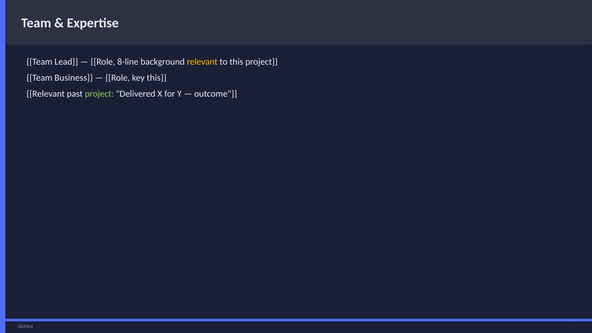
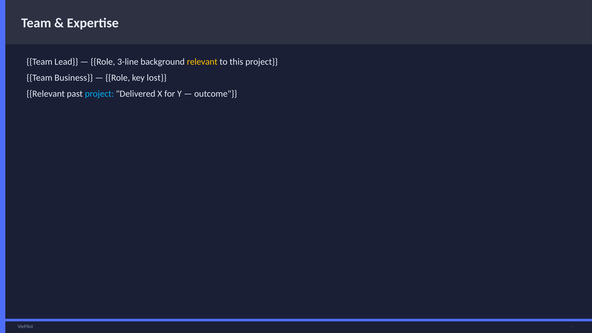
8-line: 8-line -> 3-line (128, 62)
key this: this -> lost (157, 78)
project colour: light green -> light blue (99, 94)
